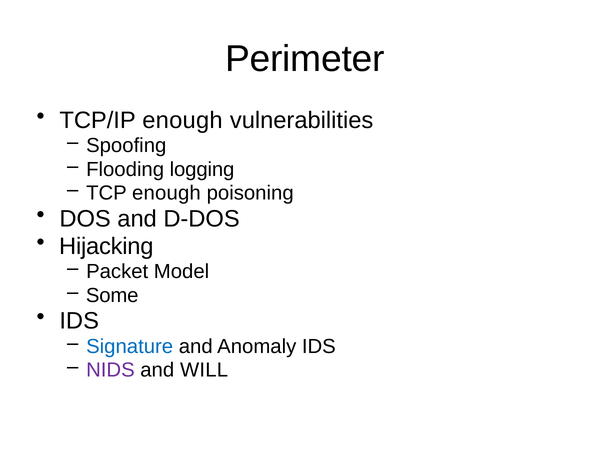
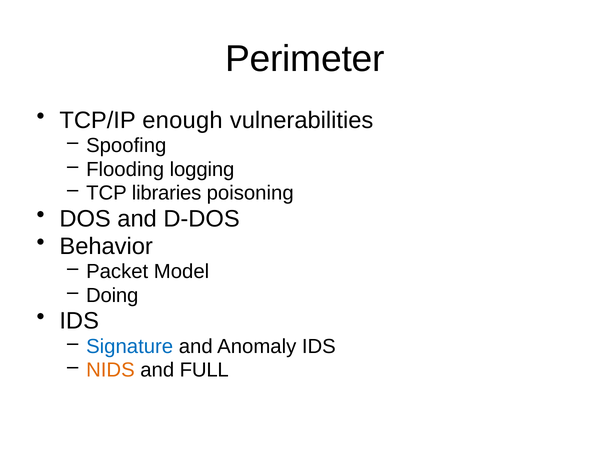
TCP enough: enough -> libraries (167, 193)
Hijacking: Hijacking -> Behavior (106, 246)
Some: Some -> Doing (112, 295)
NIDS colour: purple -> orange (110, 370)
WILL: WILL -> FULL (204, 370)
